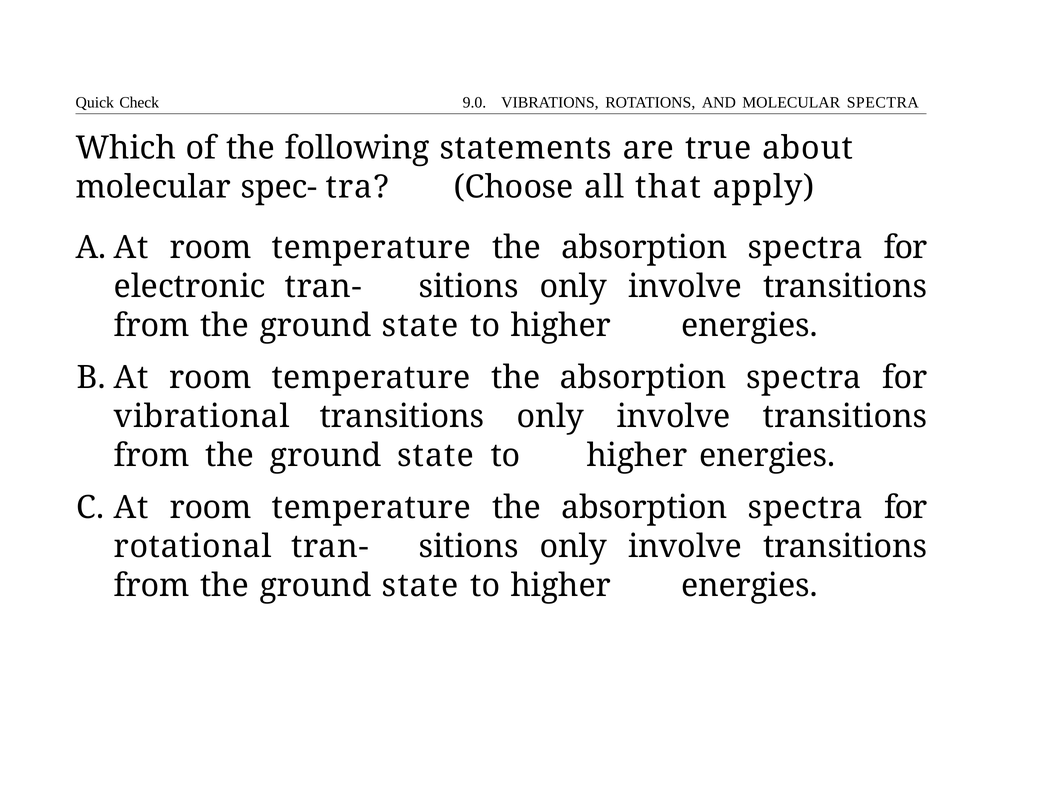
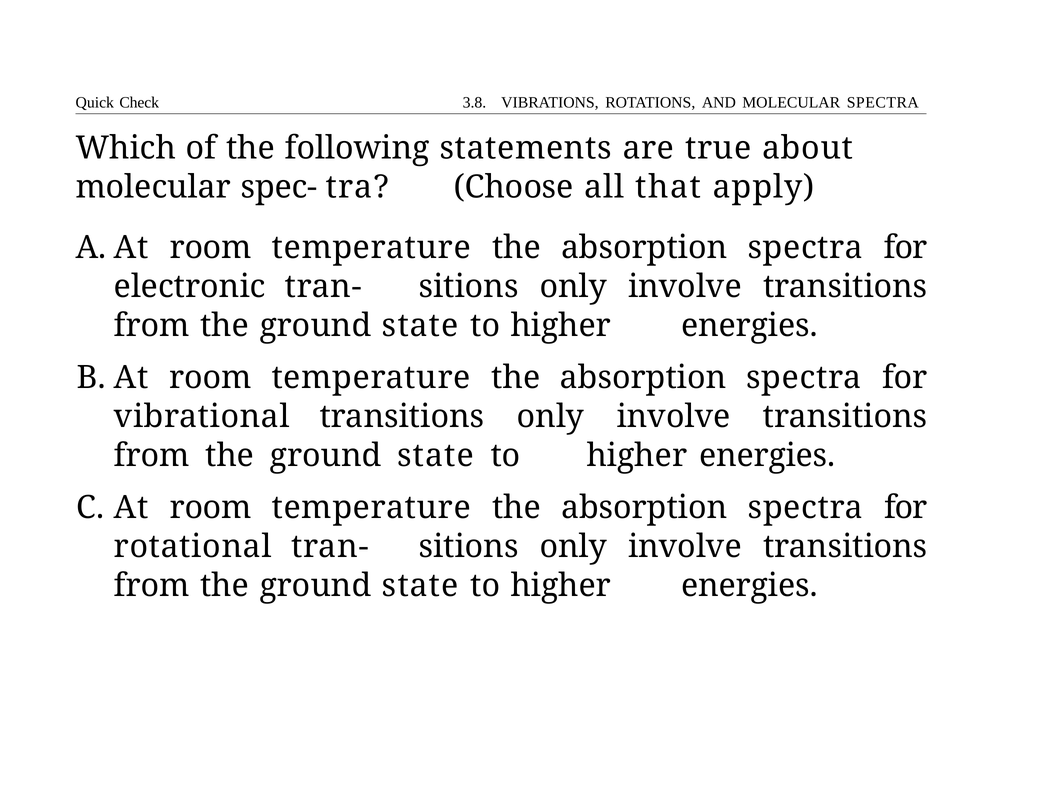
9.0: 9.0 -> 3.8 (474, 103)
